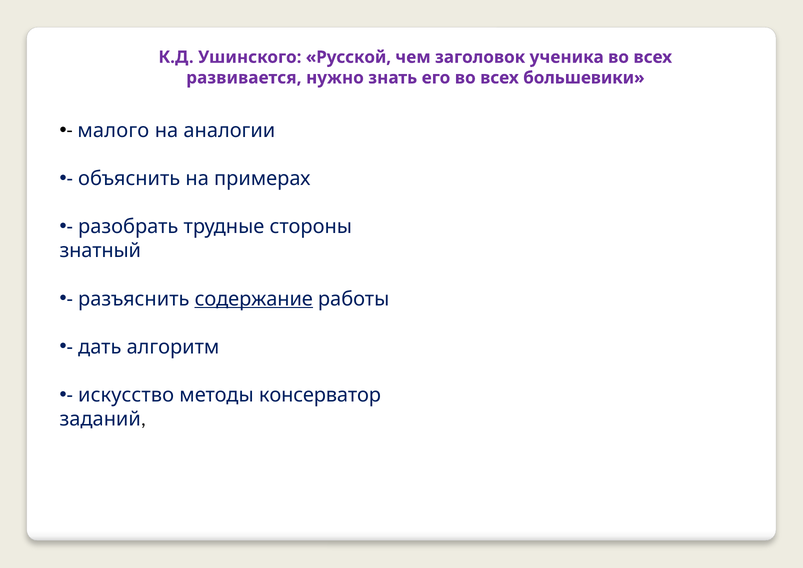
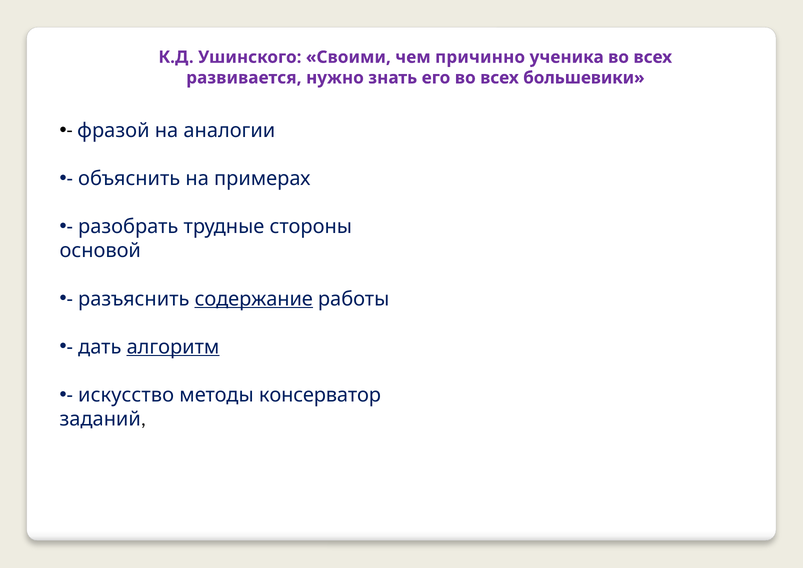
Русской: Русской -> Своими (348, 57)
заголовок: заголовок -> причинно (480, 57)
малого: малого -> фразой (113, 131)
знатный: знатный -> основой (100, 251)
алгоритм underline: none -> present (173, 347)
